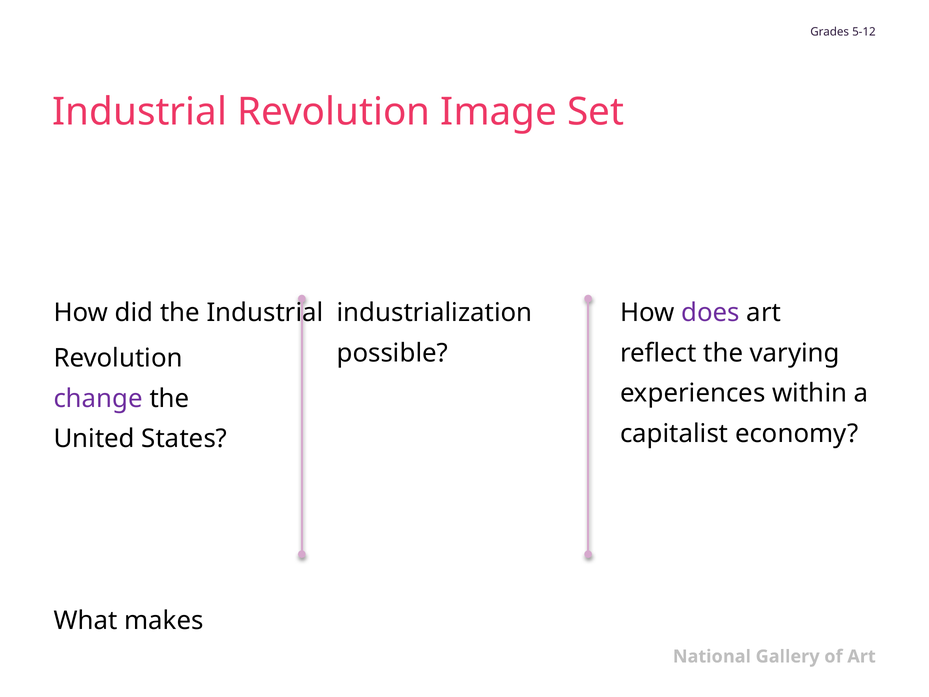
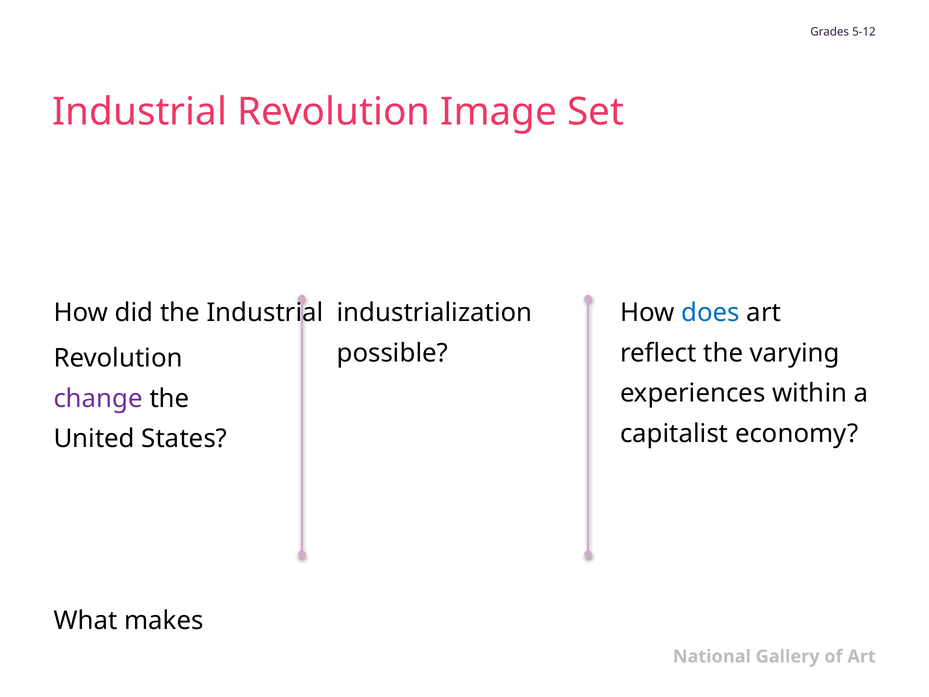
does colour: purple -> blue (711, 313)
